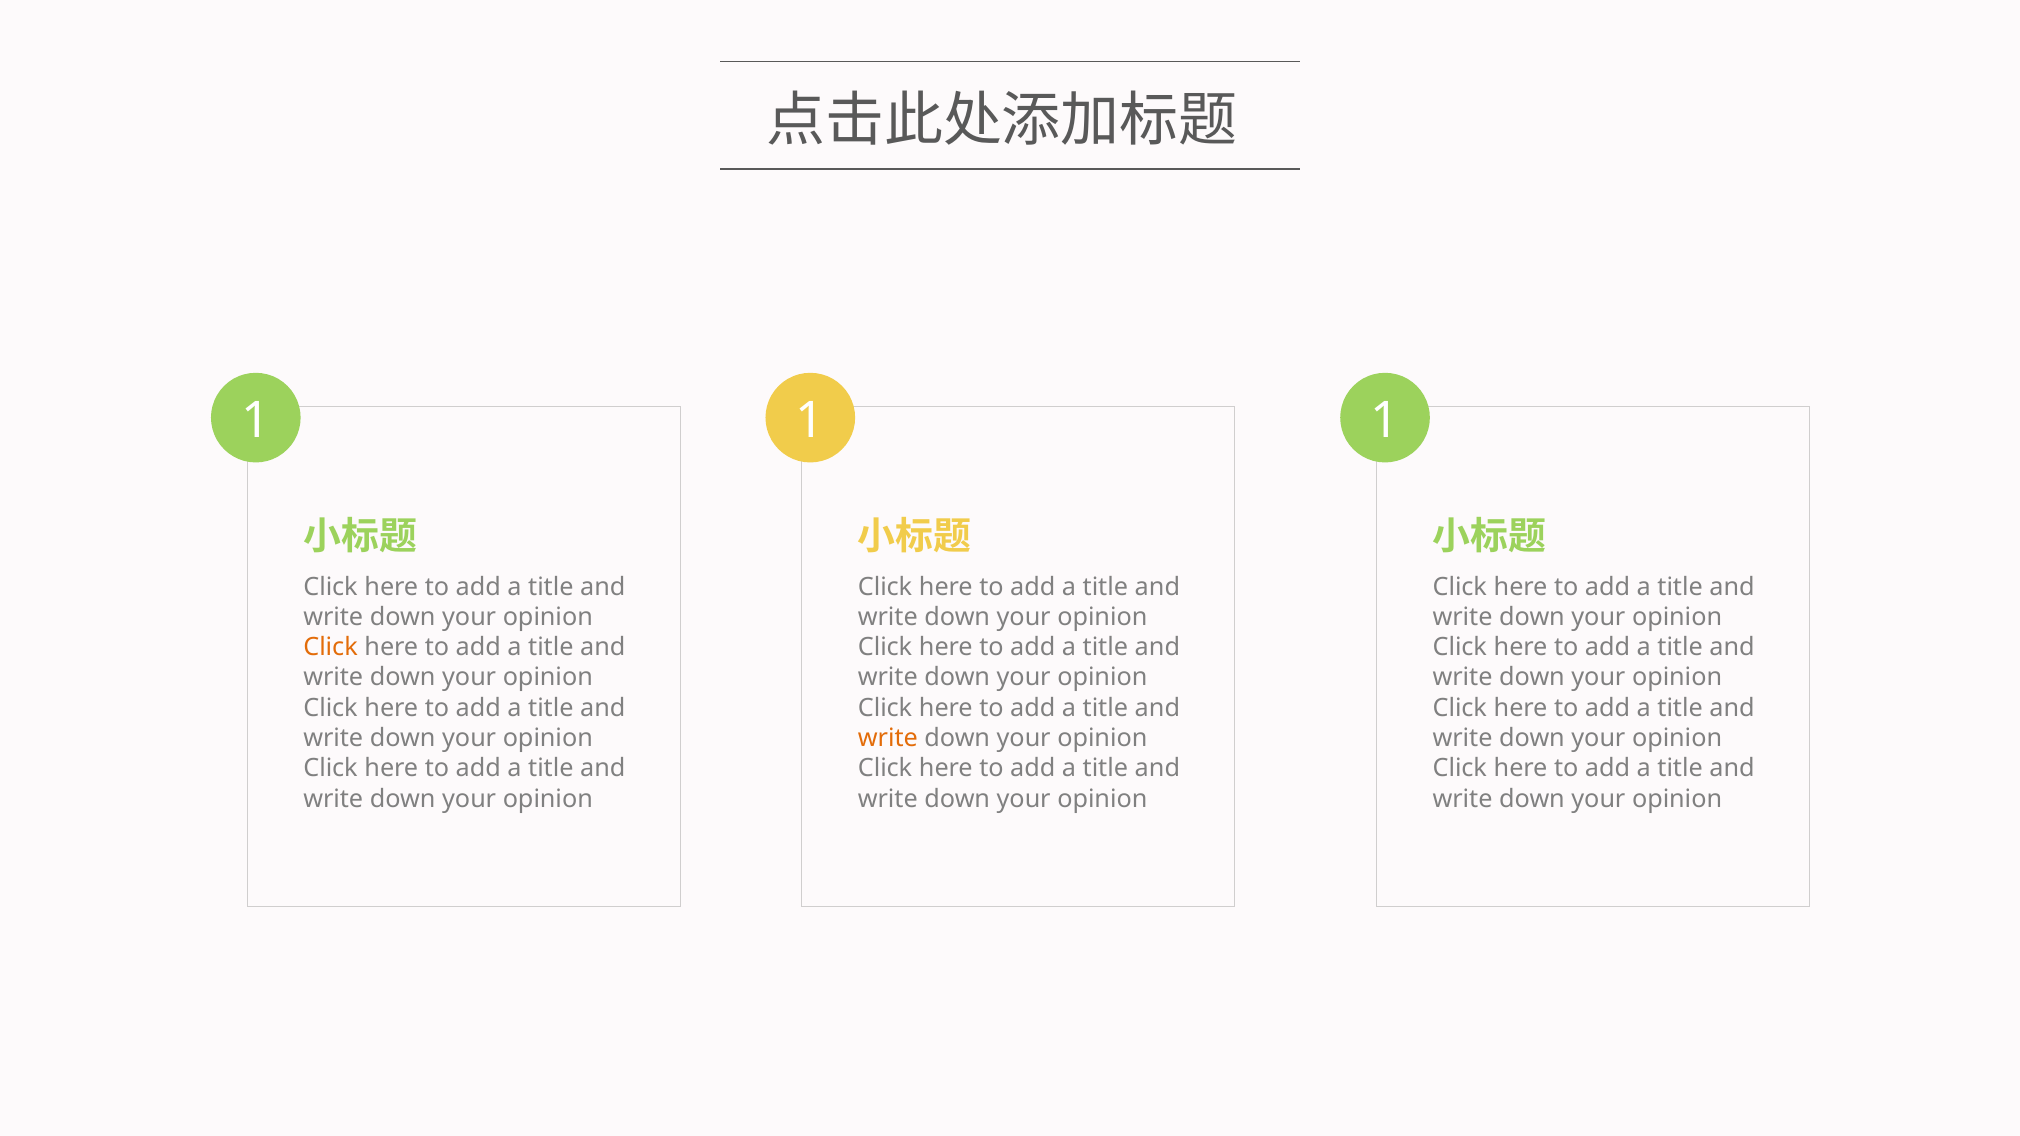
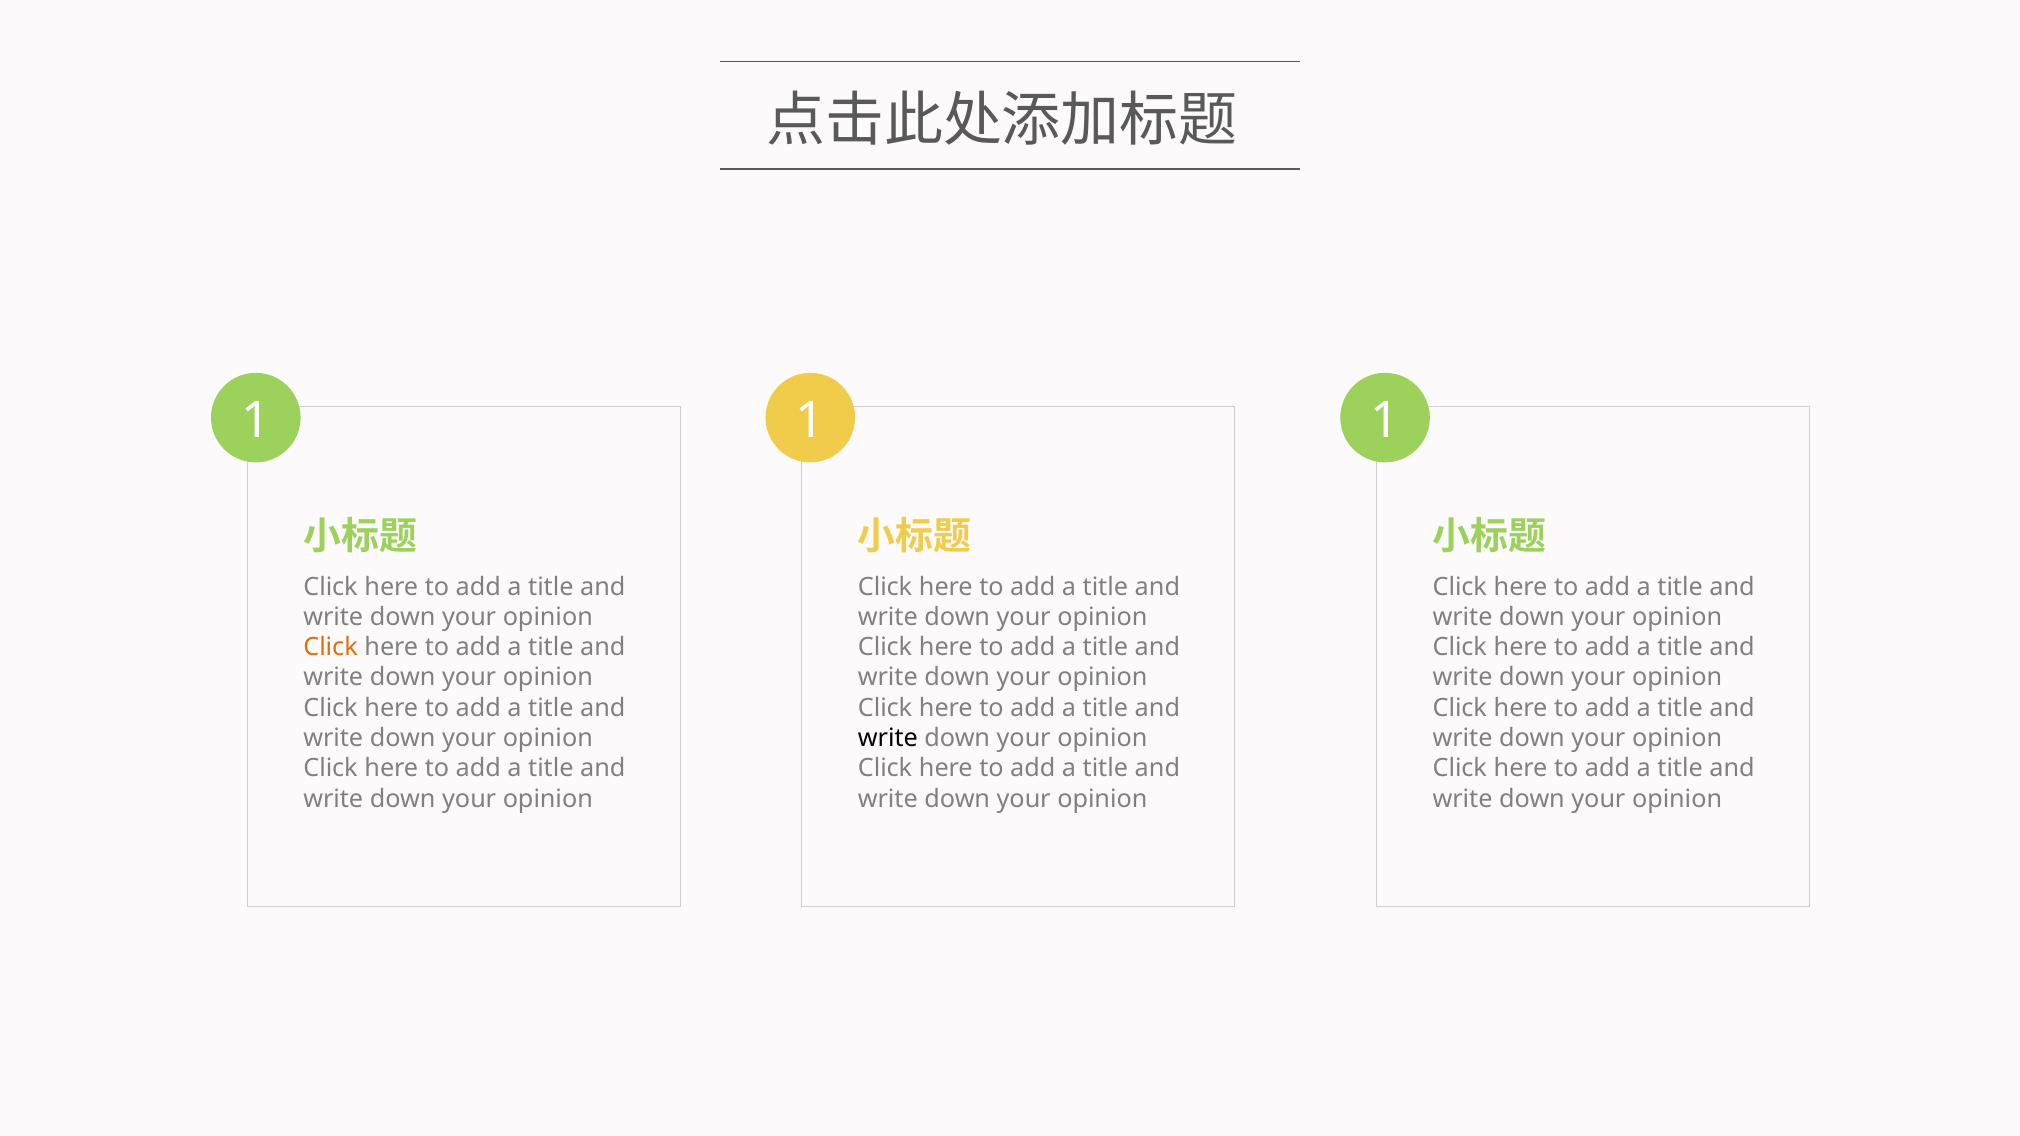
write colour: orange -> black (888, 738)
